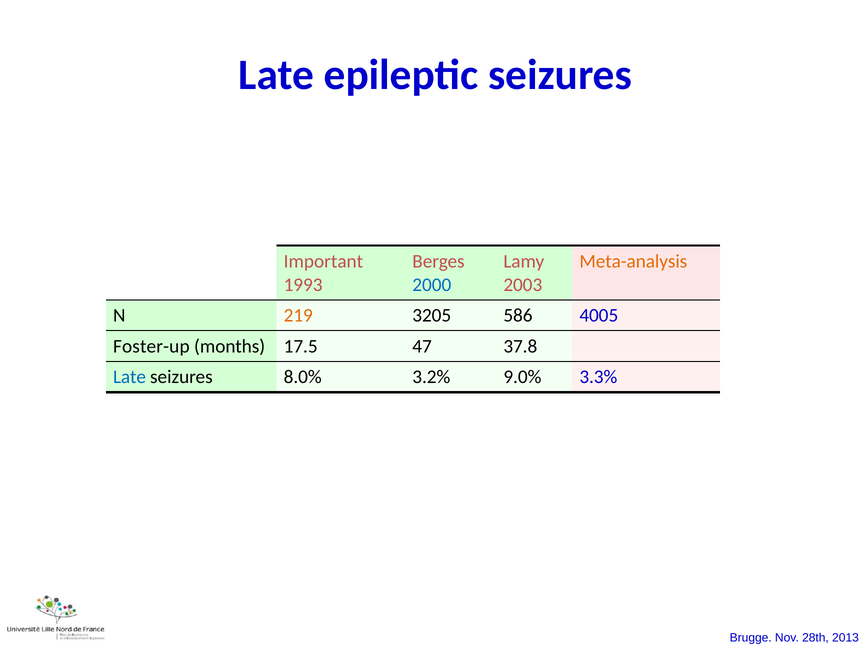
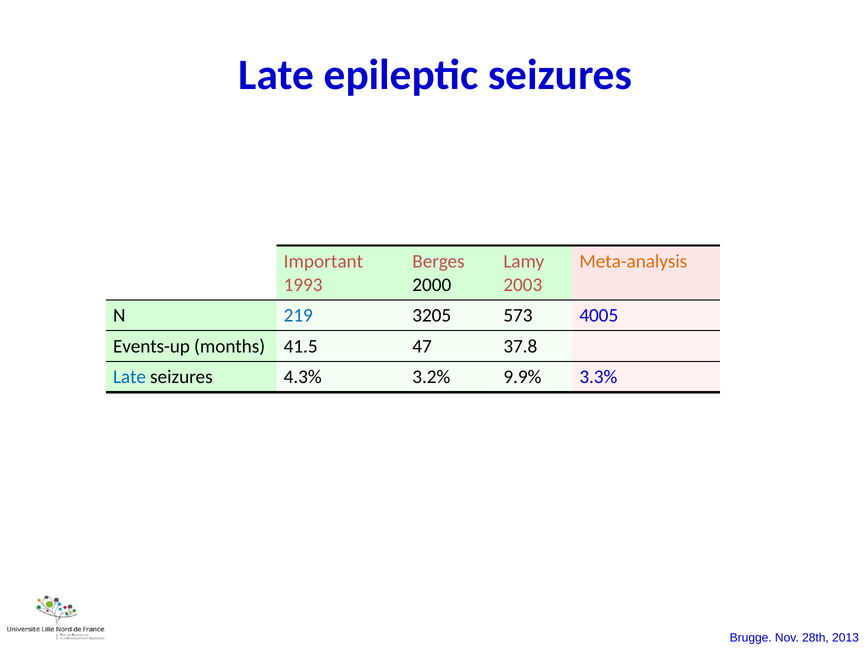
2000 colour: blue -> black (432, 285)
219 colour: orange -> blue (298, 316)
586: 586 -> 573 (518, 316)
Foster-up: Foster-up -> Events-up (151, 346)
17.5: 17.5 -> 41.5 (301, 346)
8.0%: 8.0% -> 4.3% (303, 377)
9.0%: 9.0% -> 9.9% (522, 377)
